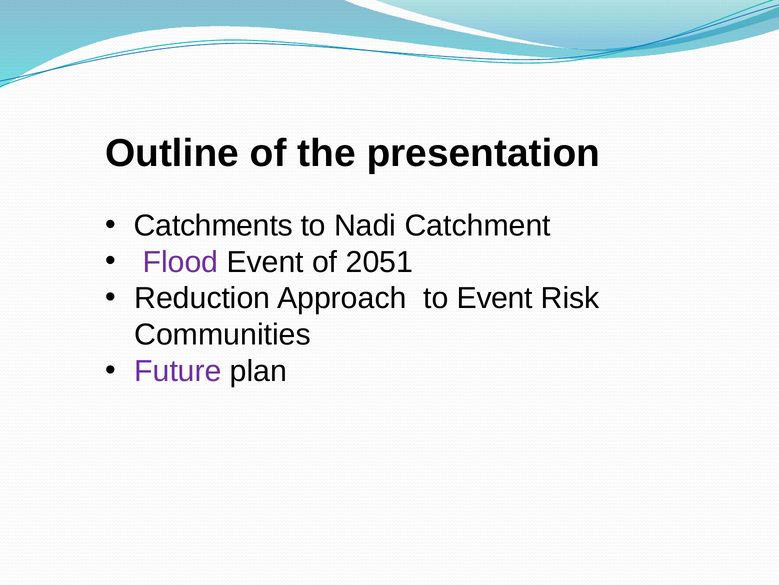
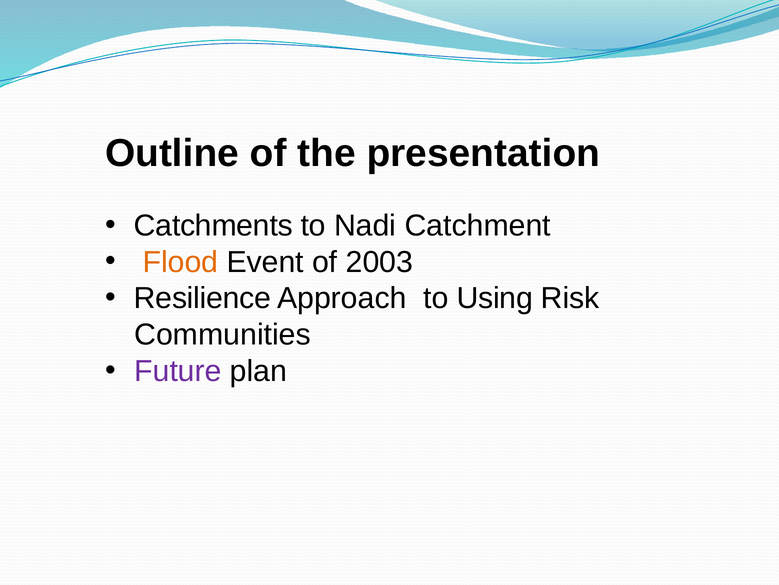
Flood colour: purple -> orange (180, 262)
2051: 2051 -> 2003 (379, 262)
Reduction: Reduction -> Resilience (202, 298)
to Event: Event -> Using (495, 298)
